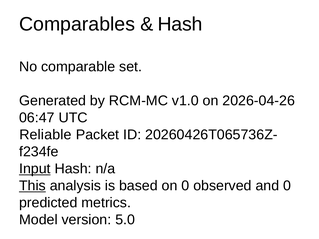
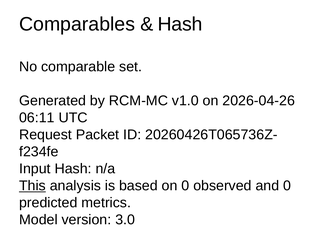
06:47: 06:47 -> 06:11 (37, 118)
Reliable: Reliable -> Request (45, 135)
Input underline: present -> none (35, 169)
5.0: 5.0 -> 3.0 (125, 220)
